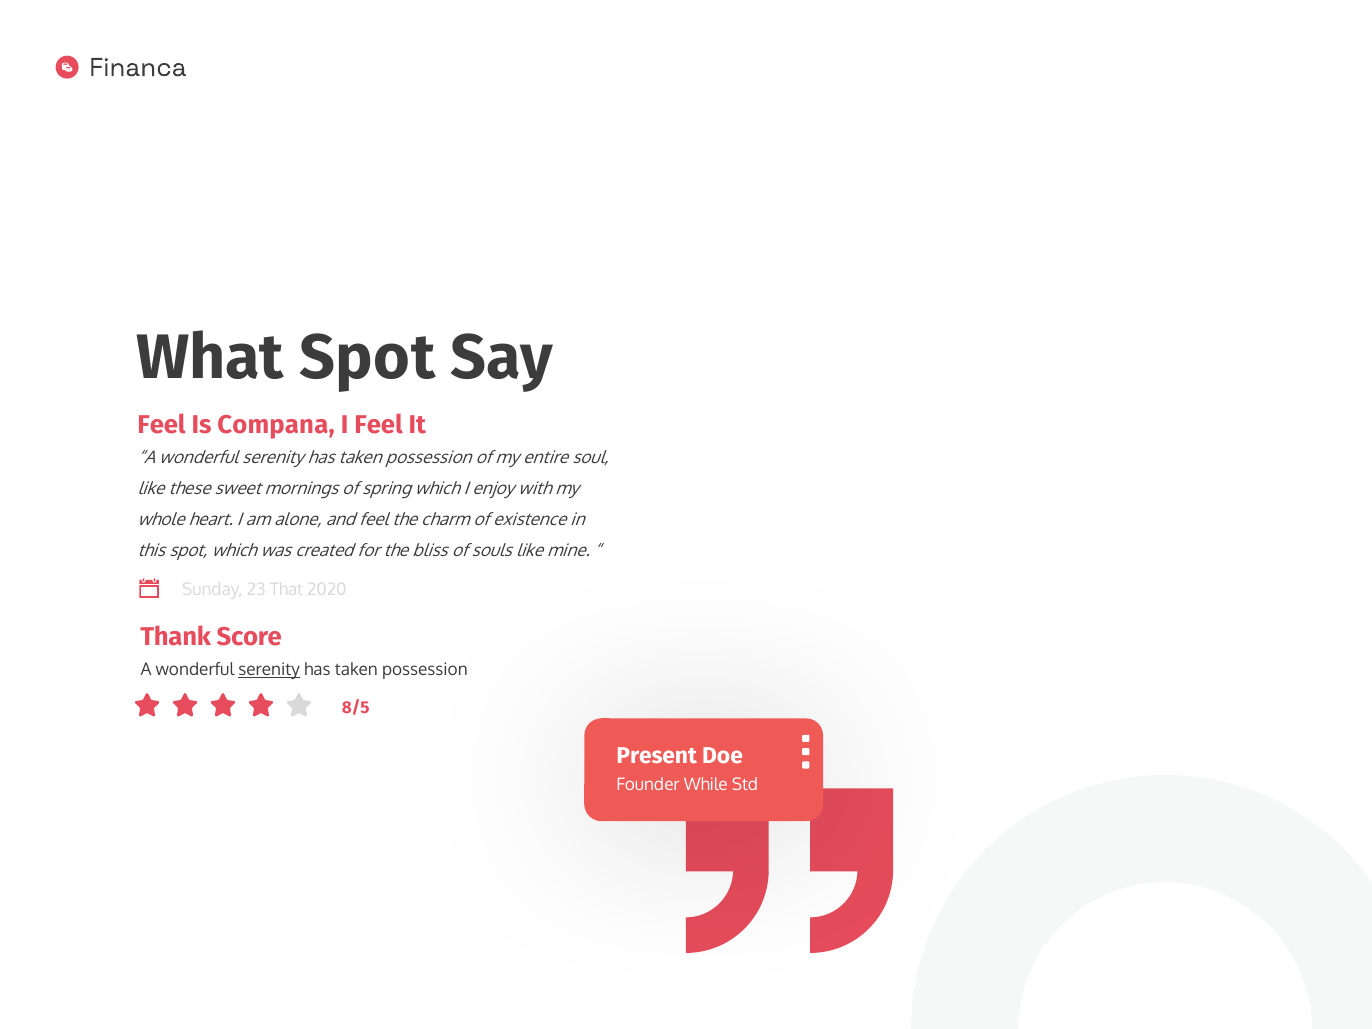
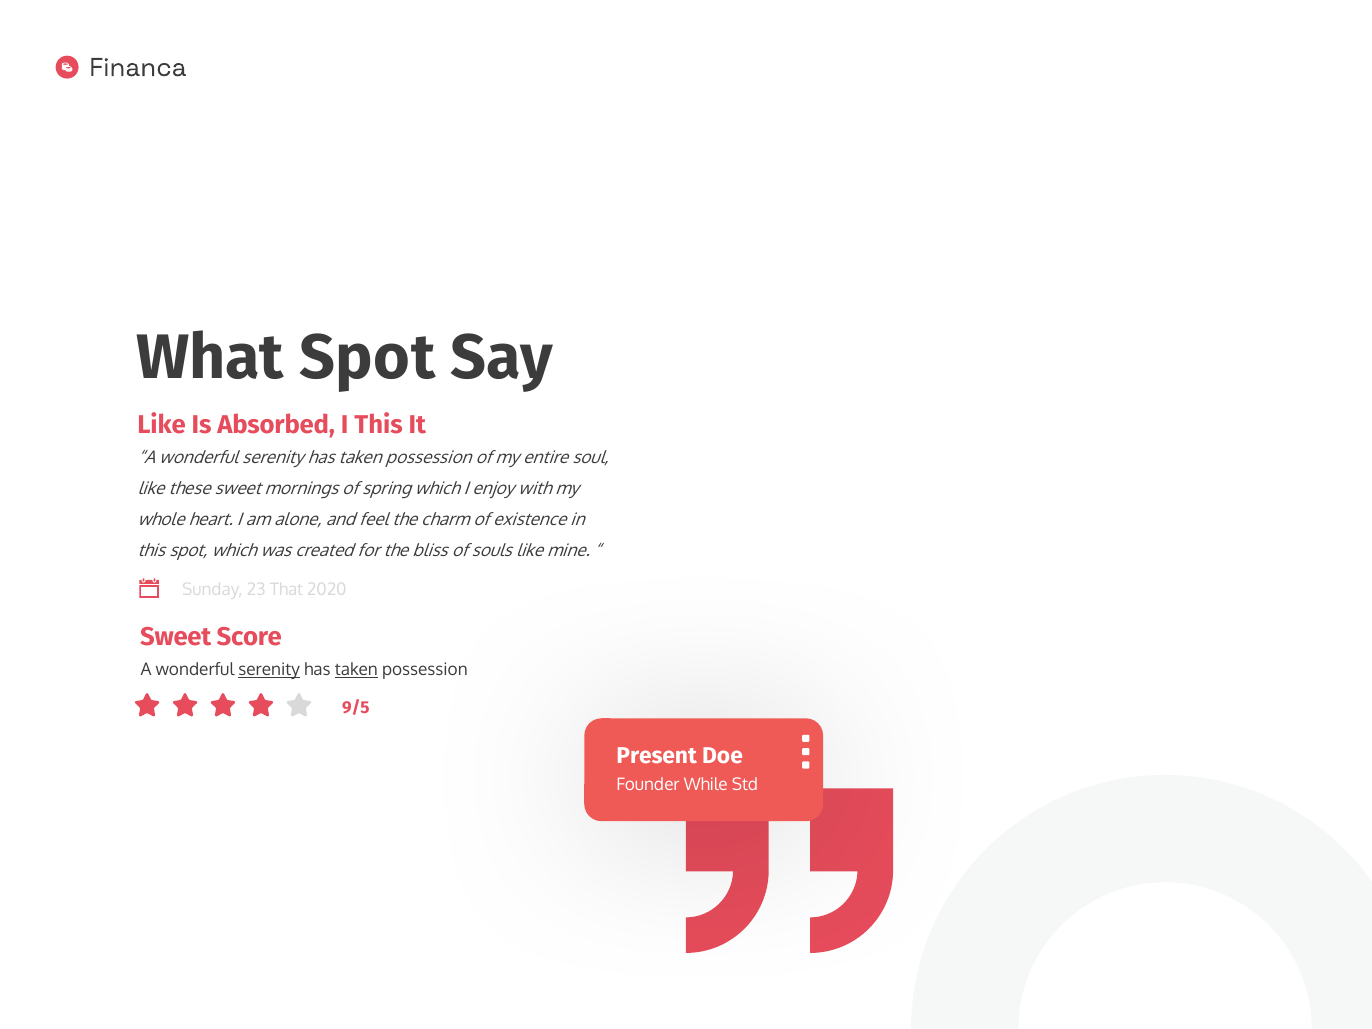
Feel: Feel -> Like (162, 425)
Compana: Compana -> Absorbed (276, 425)
I Feel: Feel -> This (379, 425)
Thank: Thank -> Sweet (176, 637)
taken underline: none -> present (356, 670)
8/5: 8/5 -> 9/5 (356, 708)
